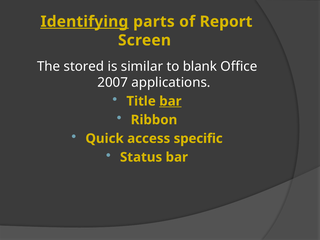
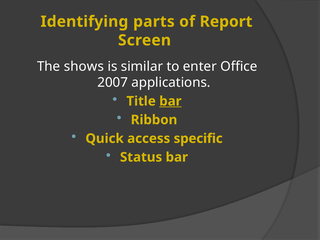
Identifying underline: present -> none (84, 22)
stored: stored -> shows (84, 67)
blank: blank -> enter (200, 67)
